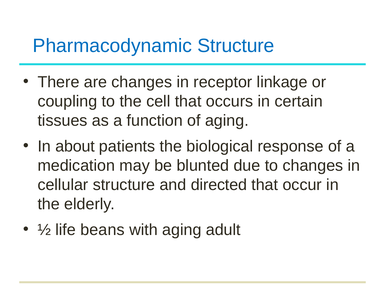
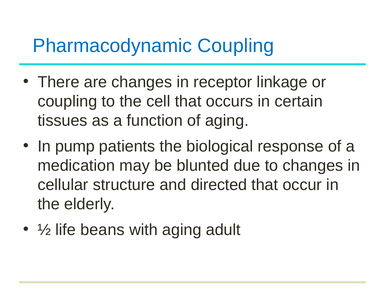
Pharmacodynamic Structure: Structure -> Coupling (236, 46)
about: about -> pump (75, 146)
